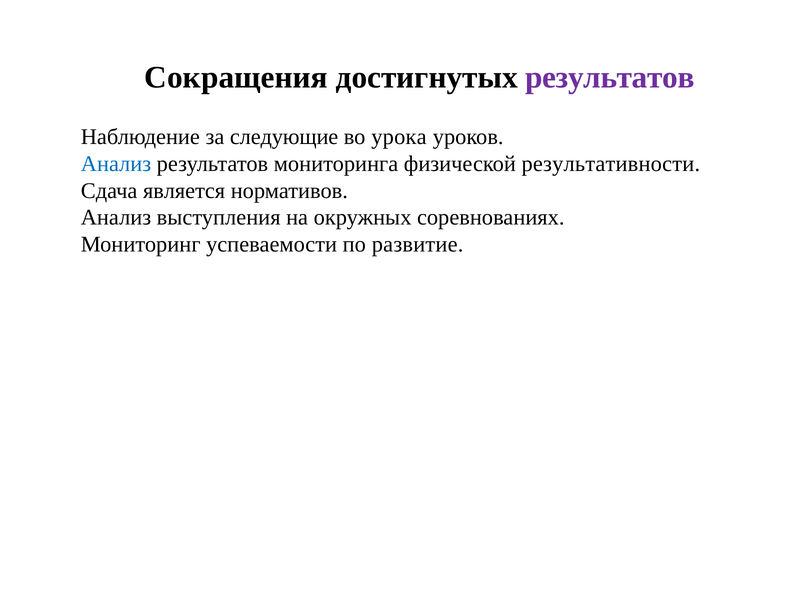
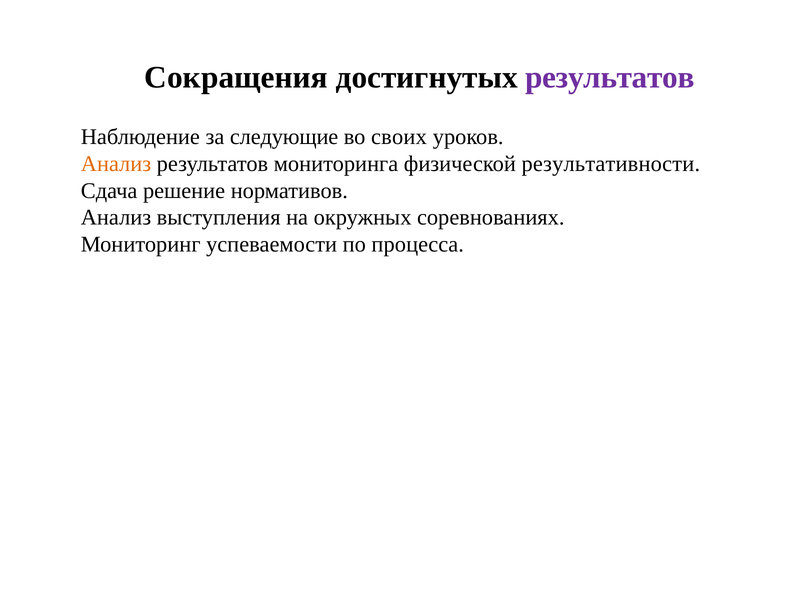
урока: урока -> своих (399, 137)
Анализ colour: blue -> orange (116, 164)
является: является -> решение (184, 191)
развитие: развитие -> процесса (418, 245)
